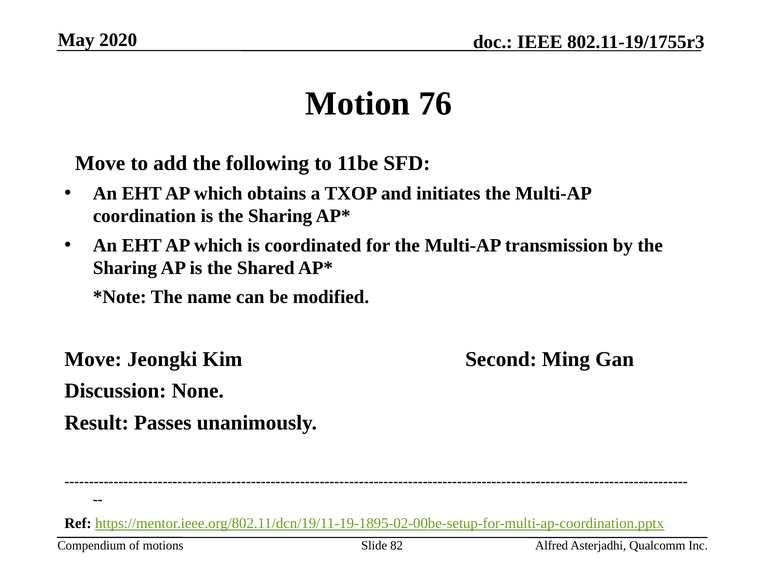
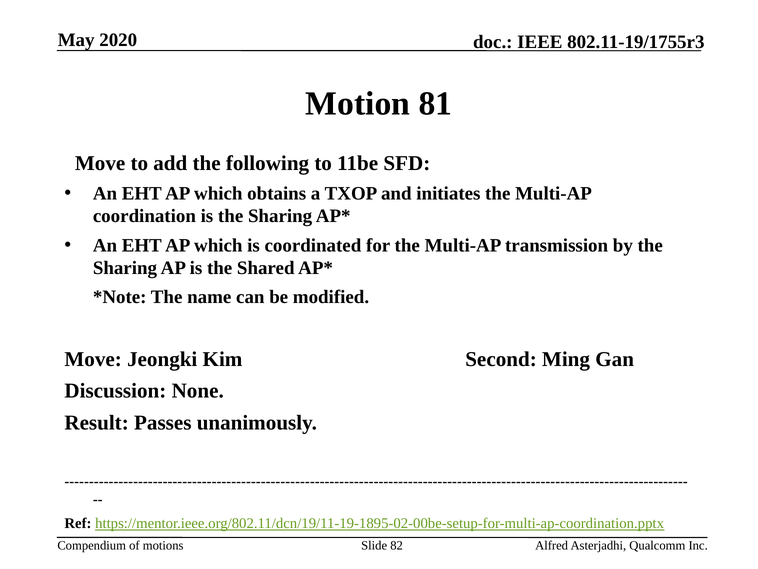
76: 76 -> 81 (435, 103)
